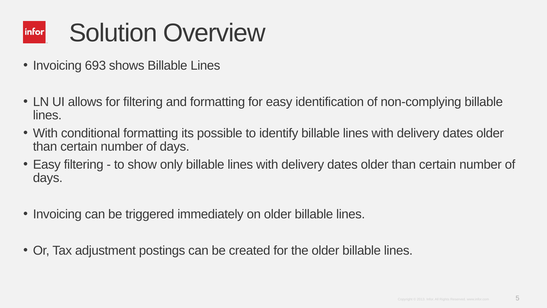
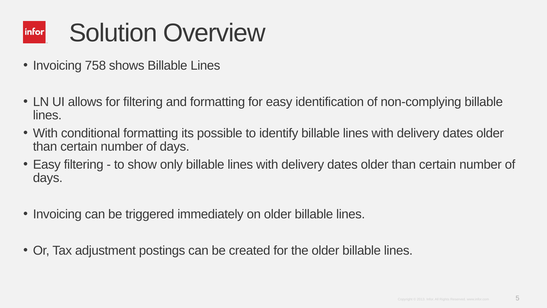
693: 693 -> 758 (95, 65)
